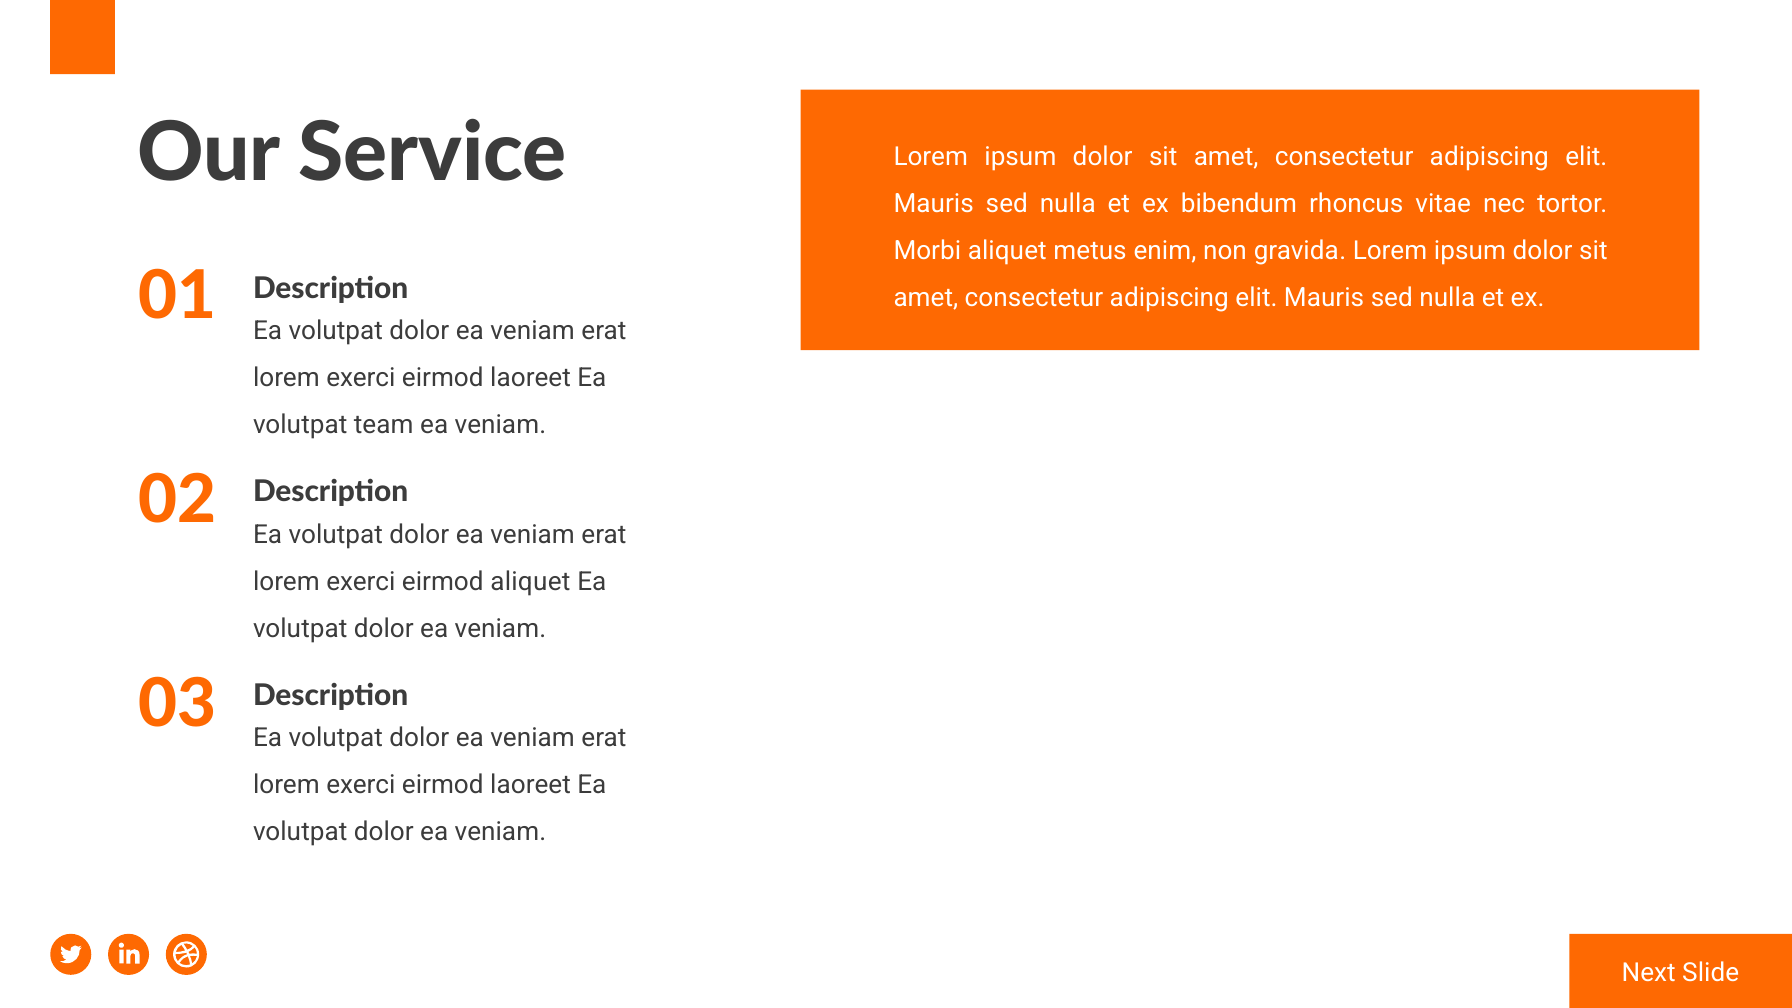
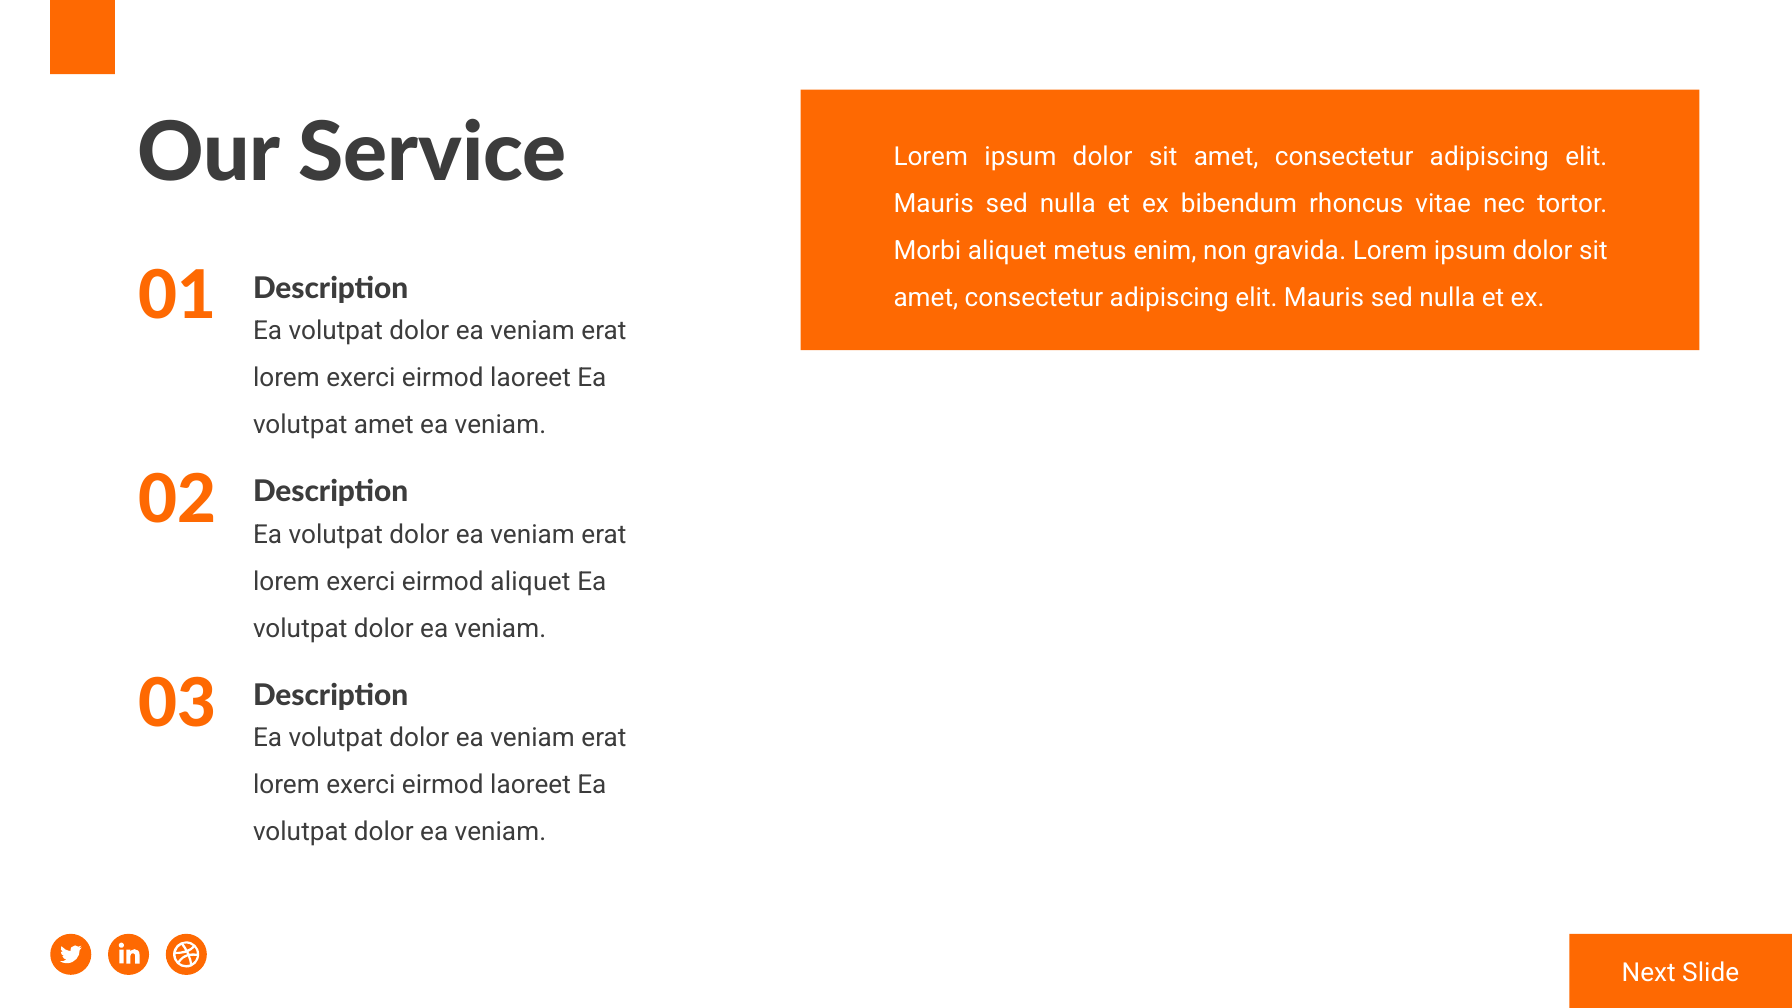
volutpat team: team -> amet (384, 425)
